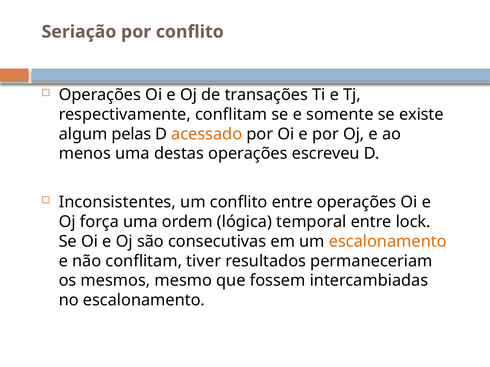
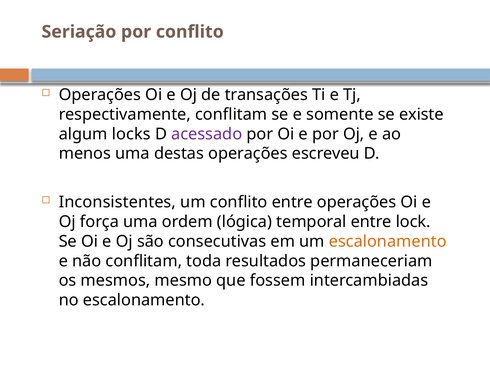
pelas: pelas -> locks (131, 134)
acessado colour: orange -> purple (207, 134)
tiver: tiver -> toda (204, 261)
